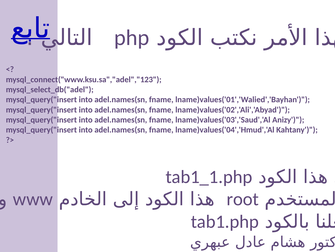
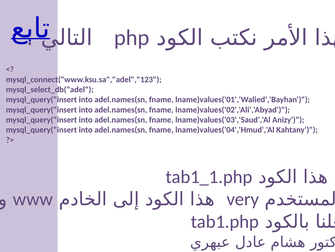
root: root -> very (243, 199)
